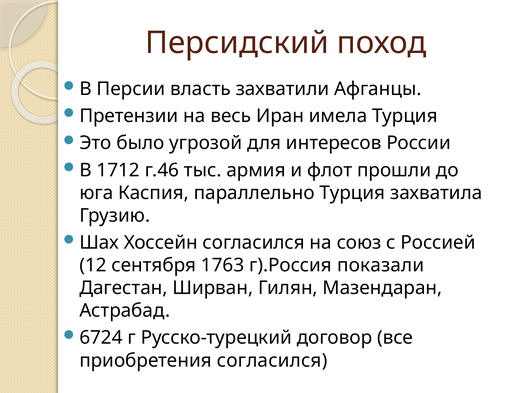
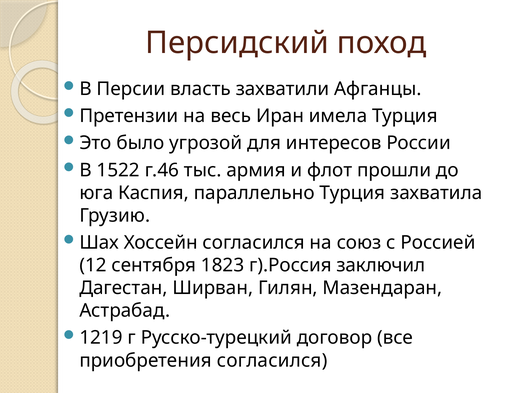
1712: 1712 -> 1522 (118, 170)
1763: 1763 -> 1823 (223, 265)
показали: показали -> заключил (381, 265)
6724: 6724 -> 1219 (101, 338)
